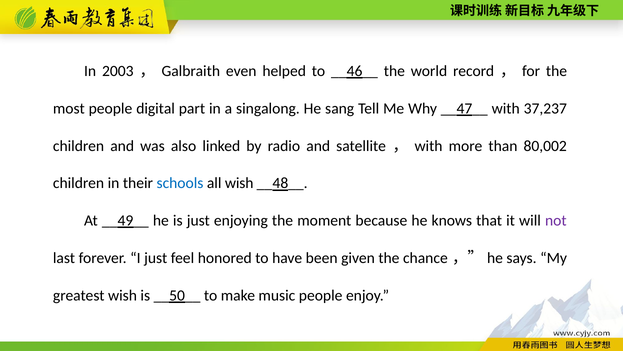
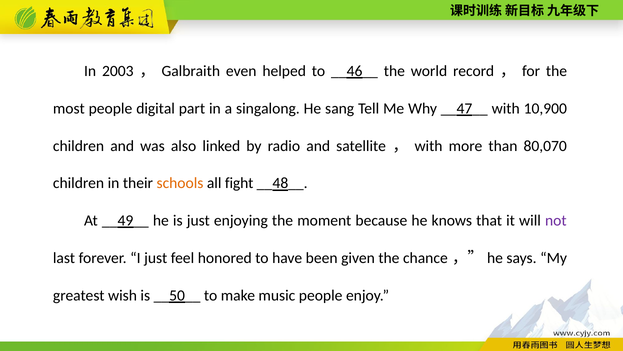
37,237: 37,237 -> 10,900 (545, 108)
80,002: 80,002 -> 80,070 (545, 146)
schools colour: blue -> orange (180, 183)
all wish: wish -> fight (239, 183)
